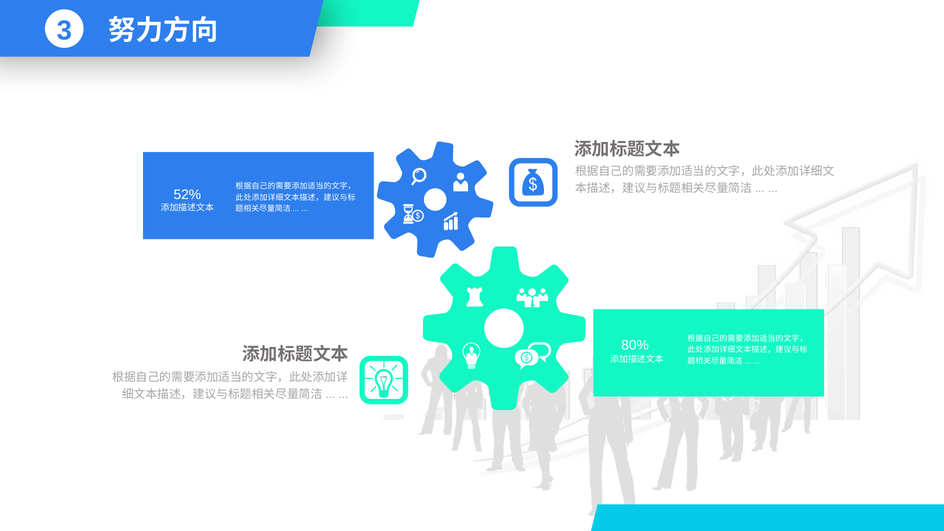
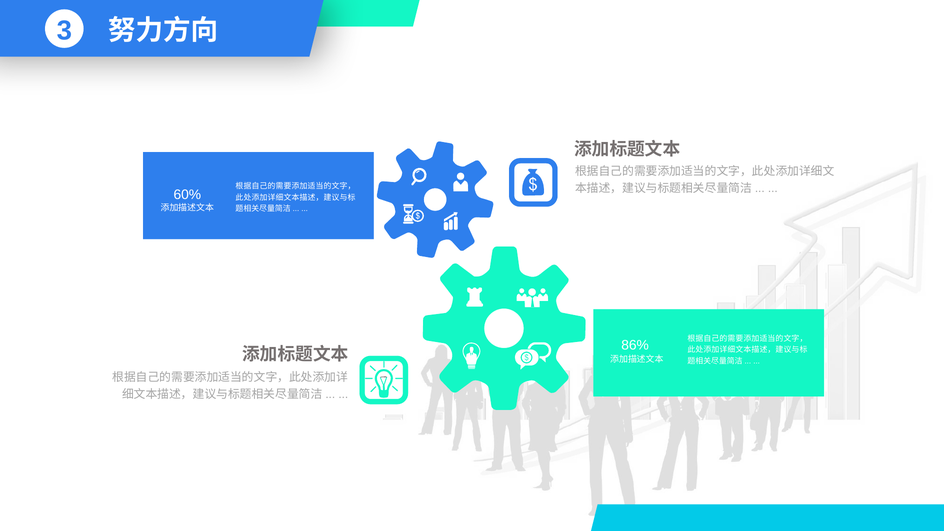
52%: 52% -> 60% (187, 195)
80%: 80% -> 86% (635, 345)
